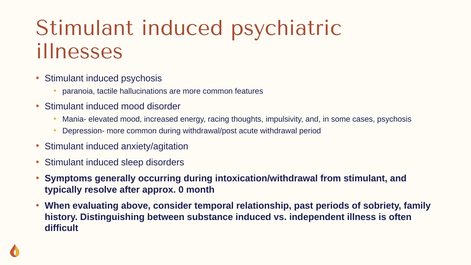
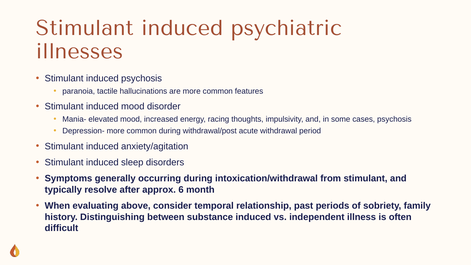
0: 0 -> 6 (181, 190)
